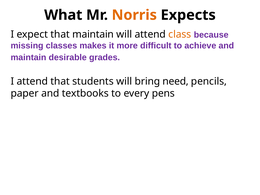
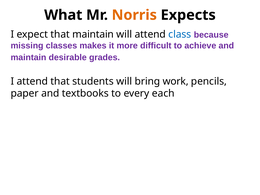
class colour: orange -> blue (180, 34)
need: need -> work (176, 81)
pens: pens -> each (163, 93)
